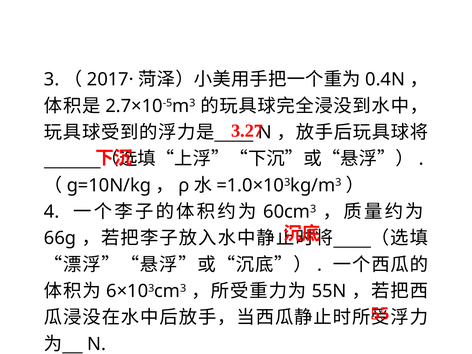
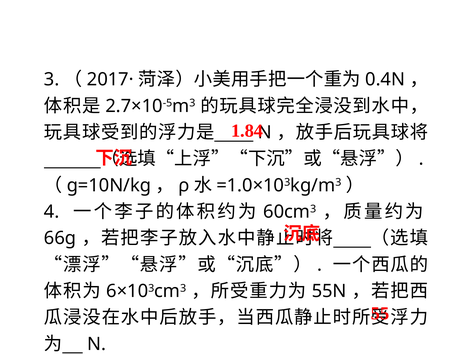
3.27: 3.27 -> 1.84 (247, 131)
